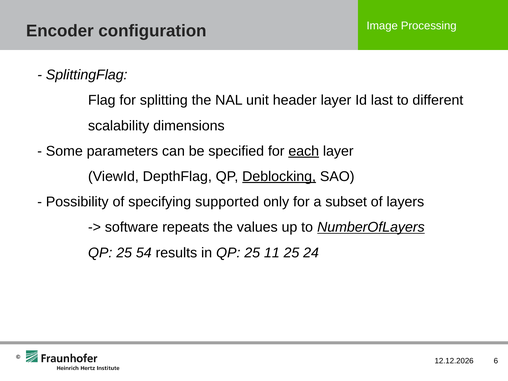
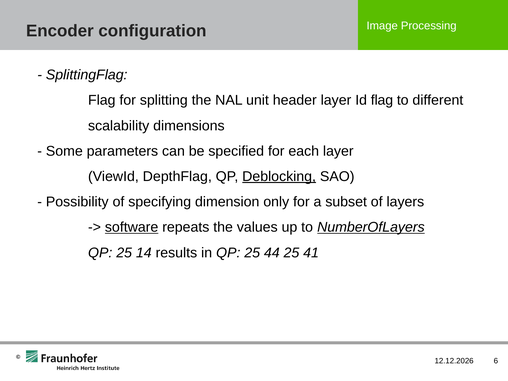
Id last: last -> flag (382, 100)
each underline: present -> none (304, 151)
supported: supported -> dimension (227, 202)
software underline: none -> present (132, 227)
54: 54 -> 14 (144, 253)
11: 11 -> 44 (272, 253)
24: 24 -> 41 (311, 253)
